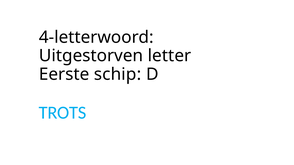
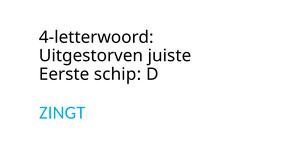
letter: letter -> juiste (169, 56)
TROTS: TROTS -> ZINGT (62, 113)
